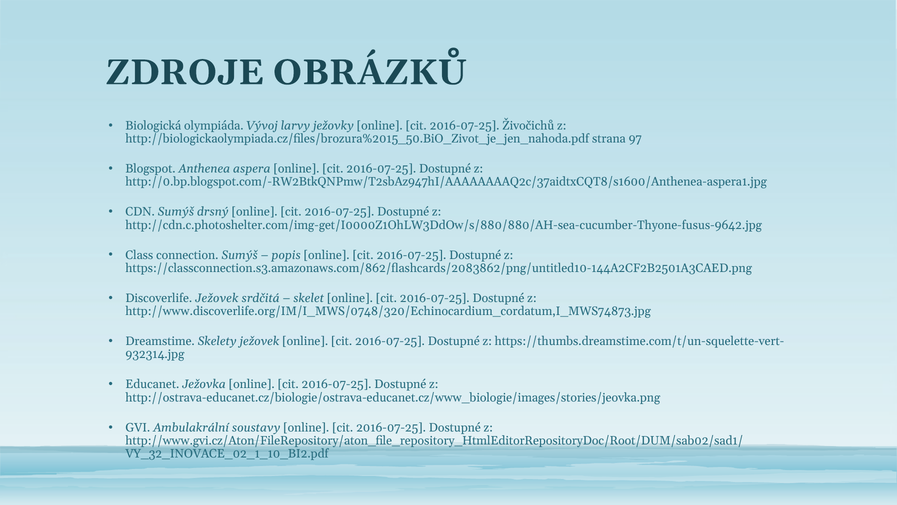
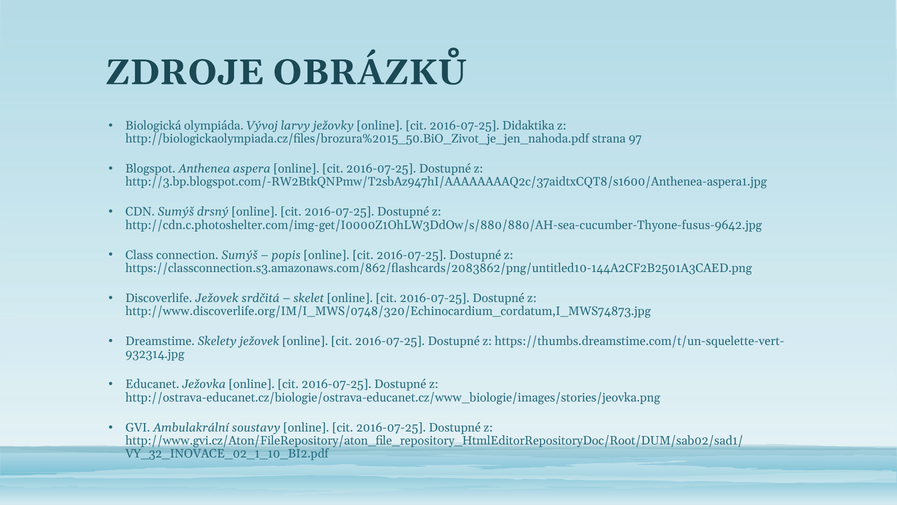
Živočichů: Živočichů -> Didaktika (528, 126)
http://0.bp.blogspot.com/-RW2BtkQNPmw/T2sbAz947hI/AAAAAAAAQ2c/37aidtxCQT8/s1600/Anthenea-aspera1.jpg: http://0.bp.blogspot.com/-RW2BtkQNPmw/T2sbAz947hI/AAAAAAAAQ2c/37aidtxCQT8/s1600/Anthenea-aspera1.jpg -> http://3.bp.blogspot.com/-RW2BtkQNPmw/T2sbAz947hI/AAAAAAAAQ2c/37aidtxCQT8/s1600/Anthenea-aspera1.jpg (446, 182)
